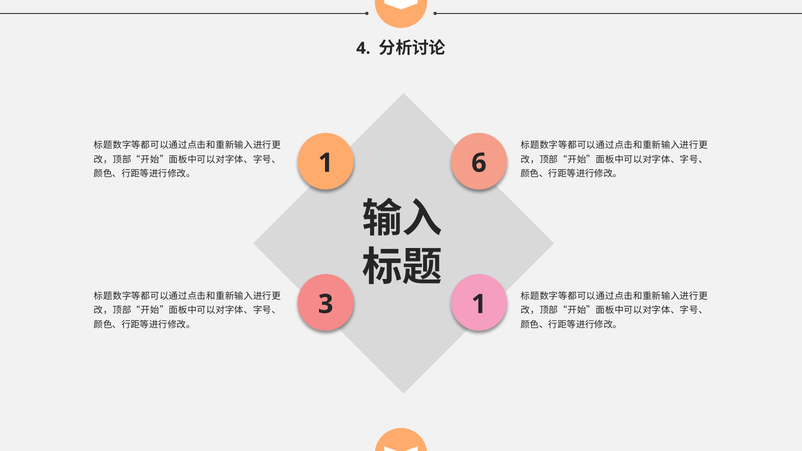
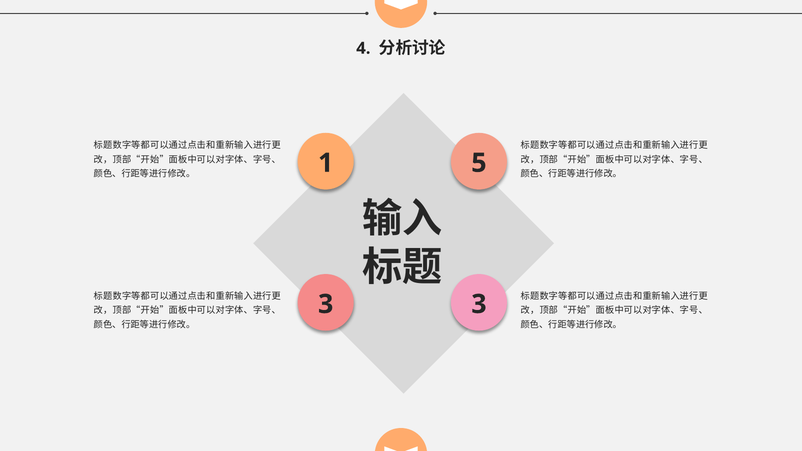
6: 6 -> 5 (479, 163)
3 1: 1 -> 3 (479, 304)
